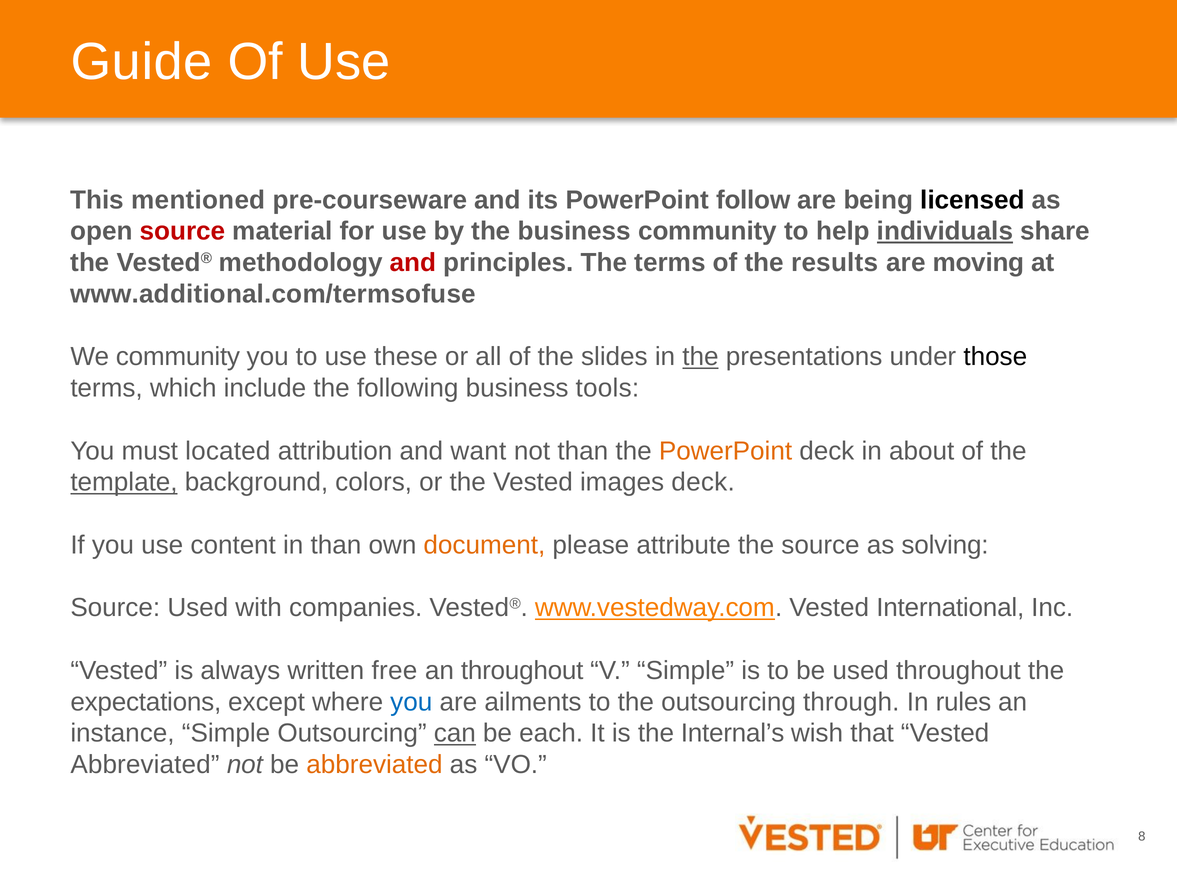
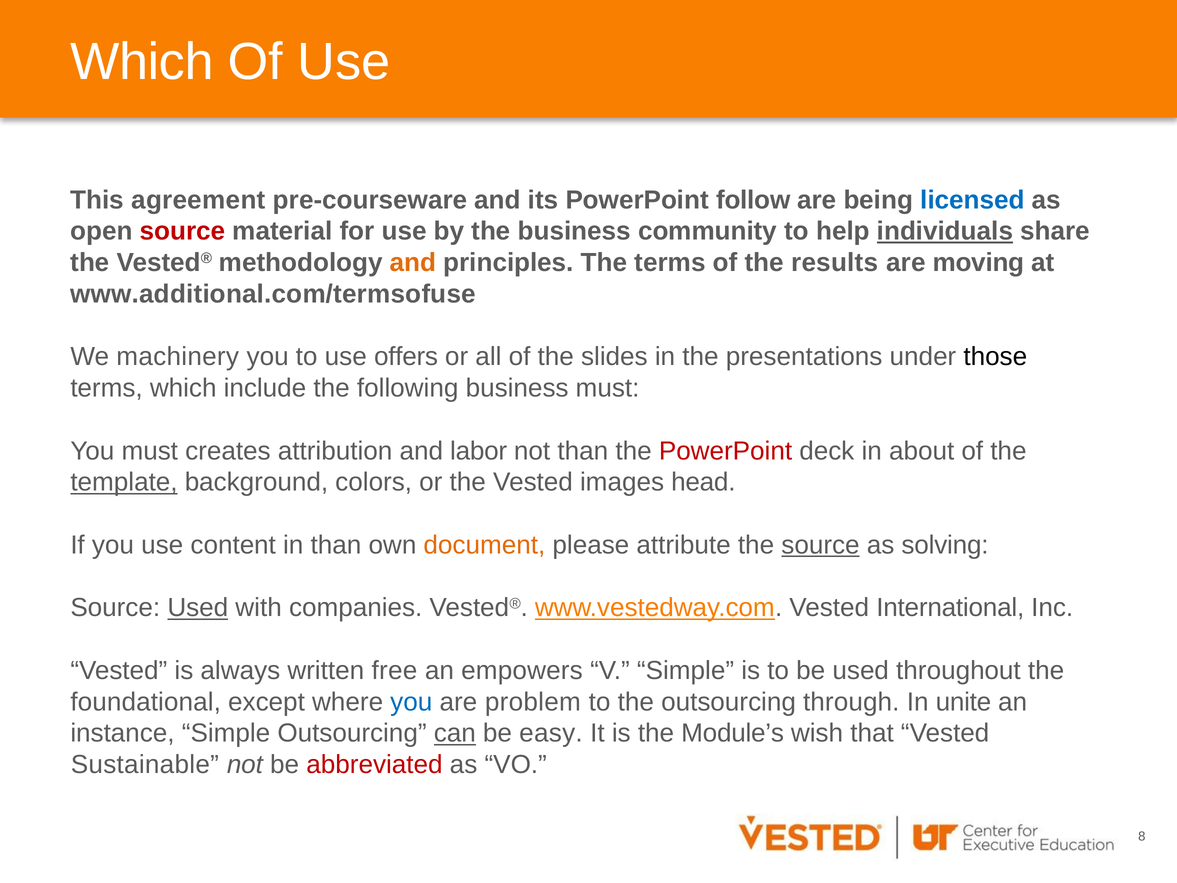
Guide: Guide -> Which (142, 62)
mentioned: mentioned -> agreement (198, 200)
licensed colour: black -> blue (973, 200)
and colour: red -> orange (413, 263)
We community: community -> machinery (178, 357)
these: these -> offers (406, 357)
the underline: present -> none (700, 357)
business tools: tools -> must (608, 388)
located: located -> creates (228, 451)
want: want -> labor (479, 451)
PowerPoint colour: orange -> red (726, 451)
images deck: deck -> head (703, 482)
source underline: none -> present (820, 545)
Used underline: none -> present (198, 608)
an throughout: throughout -> empowers (522, 670)
expectations: expectations -> foundational (146, 702)
ailments: ailments -> problem (533, 702)
rules: rules -> unite (963, 702)
each: each -> easy (551, 733)
Internal’s: Internal’s -> Module’s (733, 733)
Abbreviated: Abbreviated -> Sustainable (145, 765)
abbreviated colour: orange -> red (374, 765)
